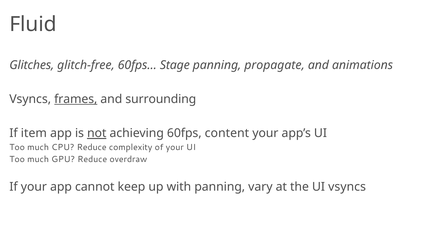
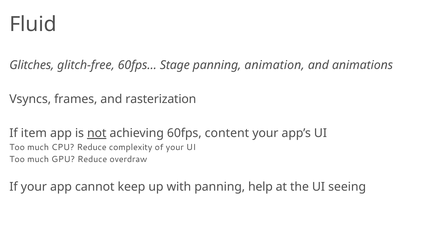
propagate: propagate -> animation (275, 65)
frames underline: present -> none (76, 99)
surrounding: surrounding -> rasterization (161, 99)
vary: vary -> help (260, 187)
UI vsyncs: vsyncs -> seeing (347, 187)
